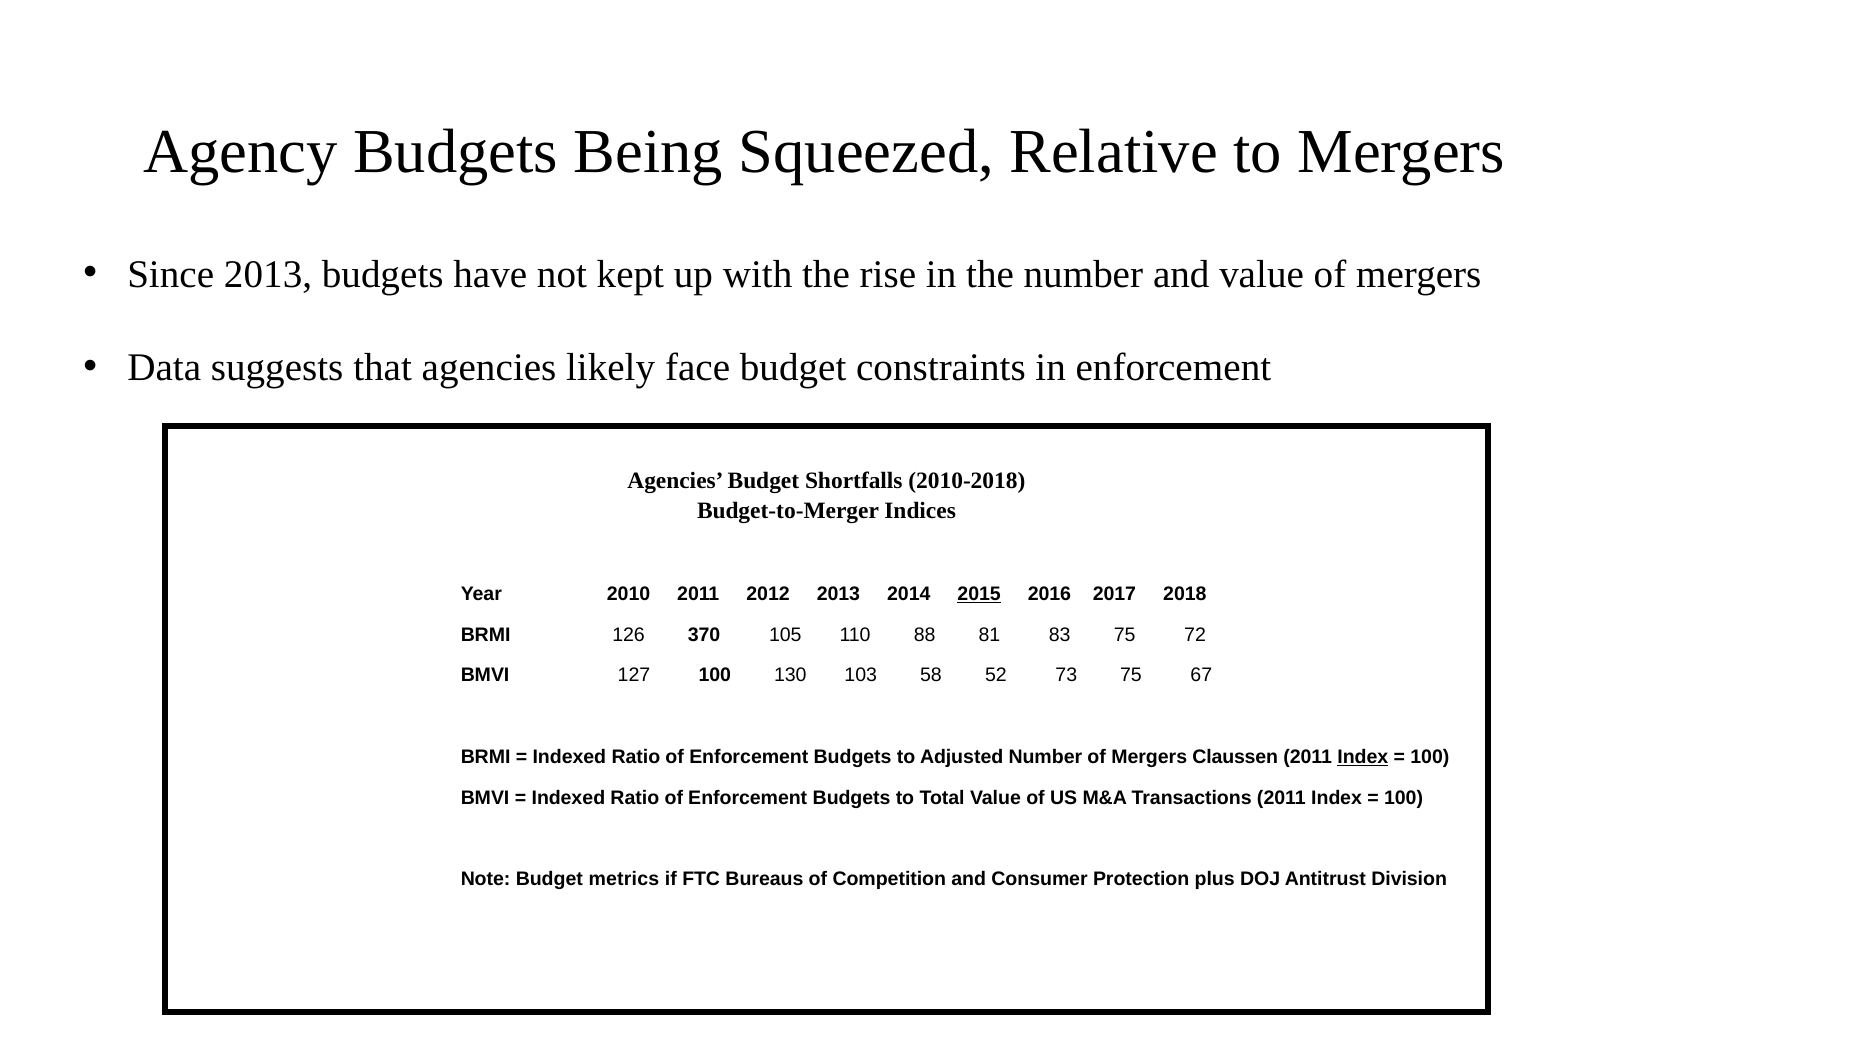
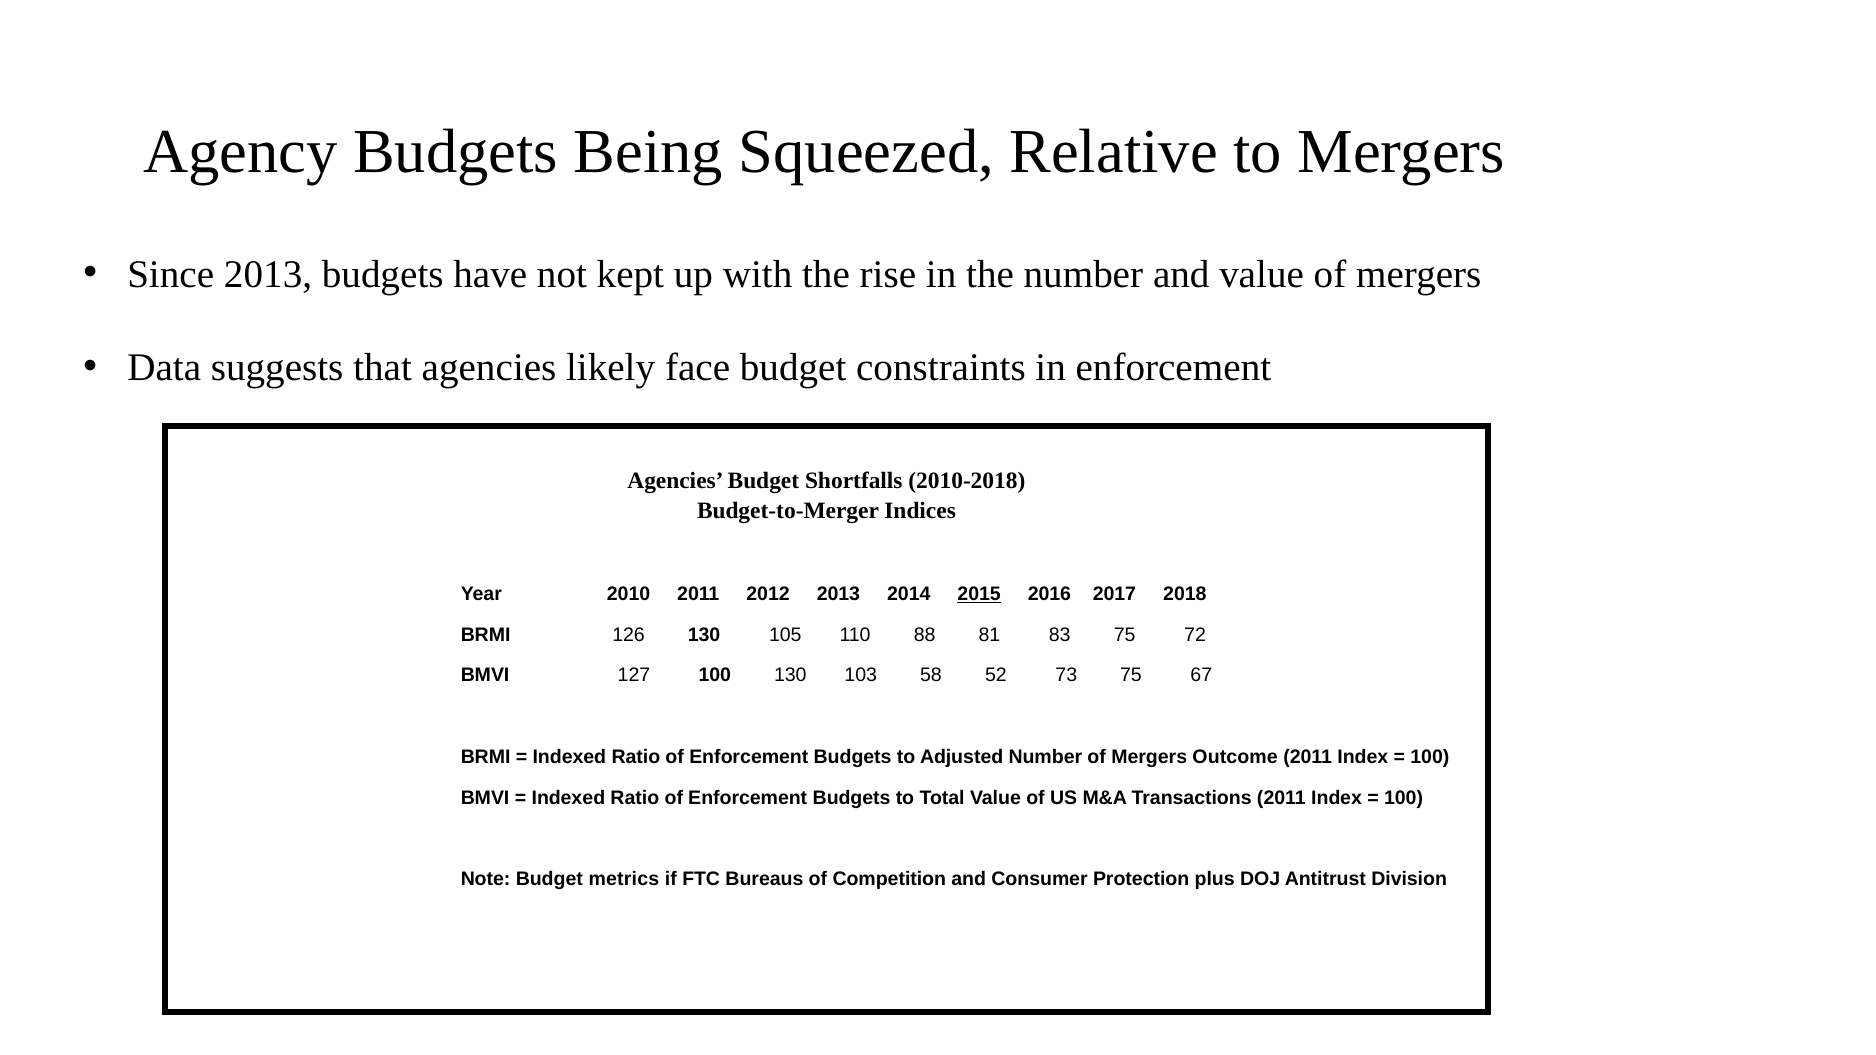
126 370: 370 -> 130 (704, 635)
Claussen: Claussen -> Outcome (1235, 757)
Index underline: present -> none (1363, 757)
